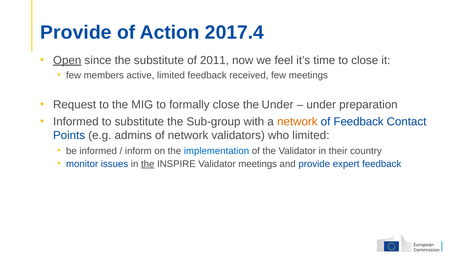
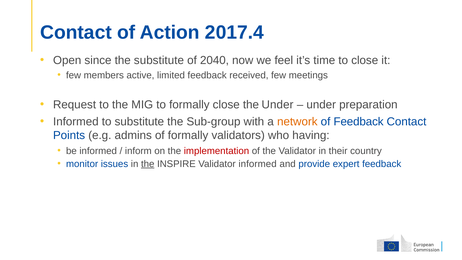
Provide: Provide -> Contact (76, 33)
Open underline: present -> none (67, 60)
2011: 2011 -> 2040 (214, 60)
of network: network -> formally (188, 135)
who limited: limited -> having (311, 135)
implementation colour: blue -> red (216, 151)
Validator meetings: meetings -> informed (258, 164)
